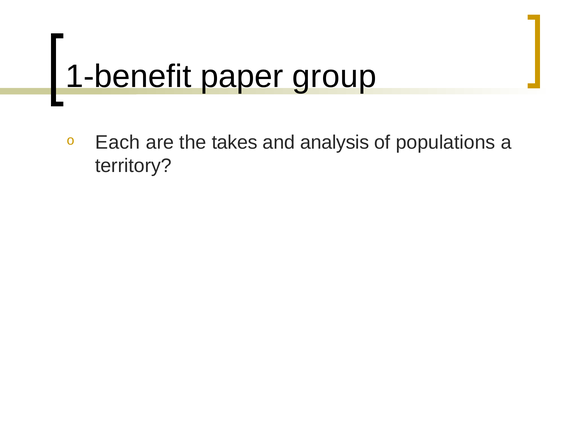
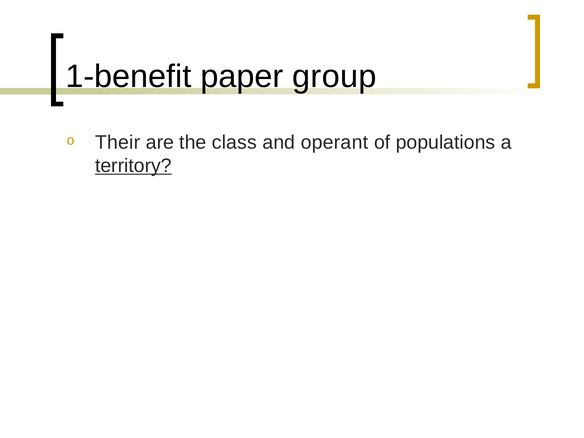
Each: Each -> Their (118, 142)
takes: takes -> class (234, 142)
analysis: analysis -> operant (335, 142)
territory underline: none -> present (133, 166)
